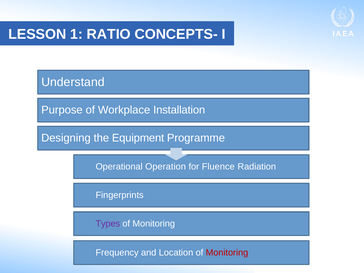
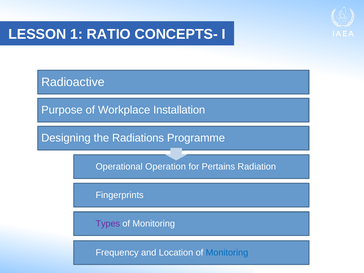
Understand: Understand -> Radioactive (73, 82)
Equipment: Equipment -> Radiations (138, 138)
Fluence: Fluence -> Pertains (218, 167)
Monitoring colour: red -> blue (227, 252)
